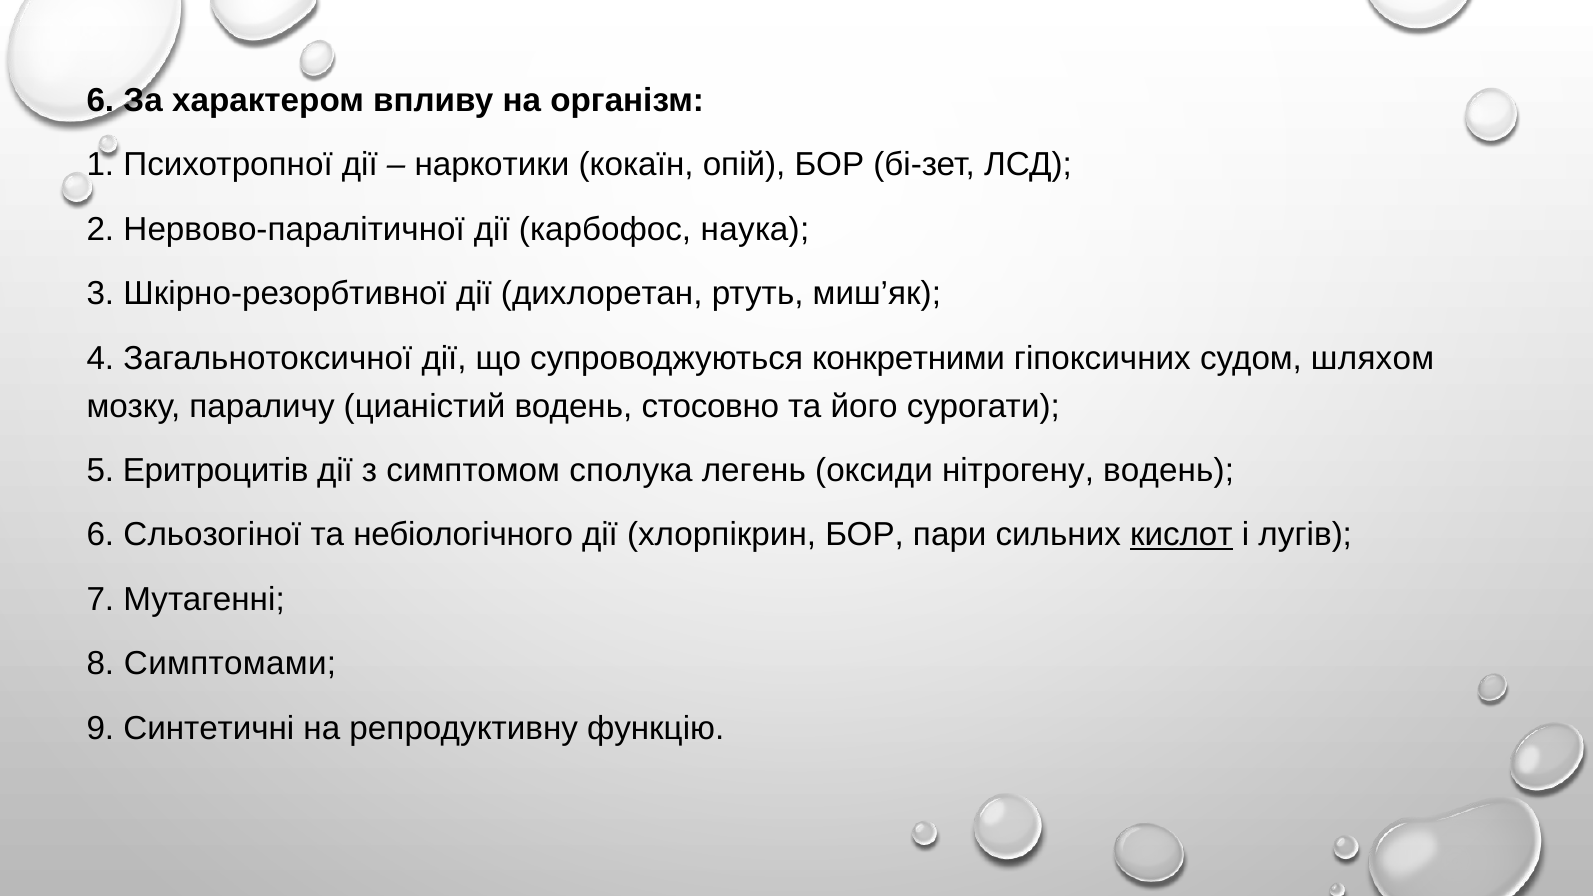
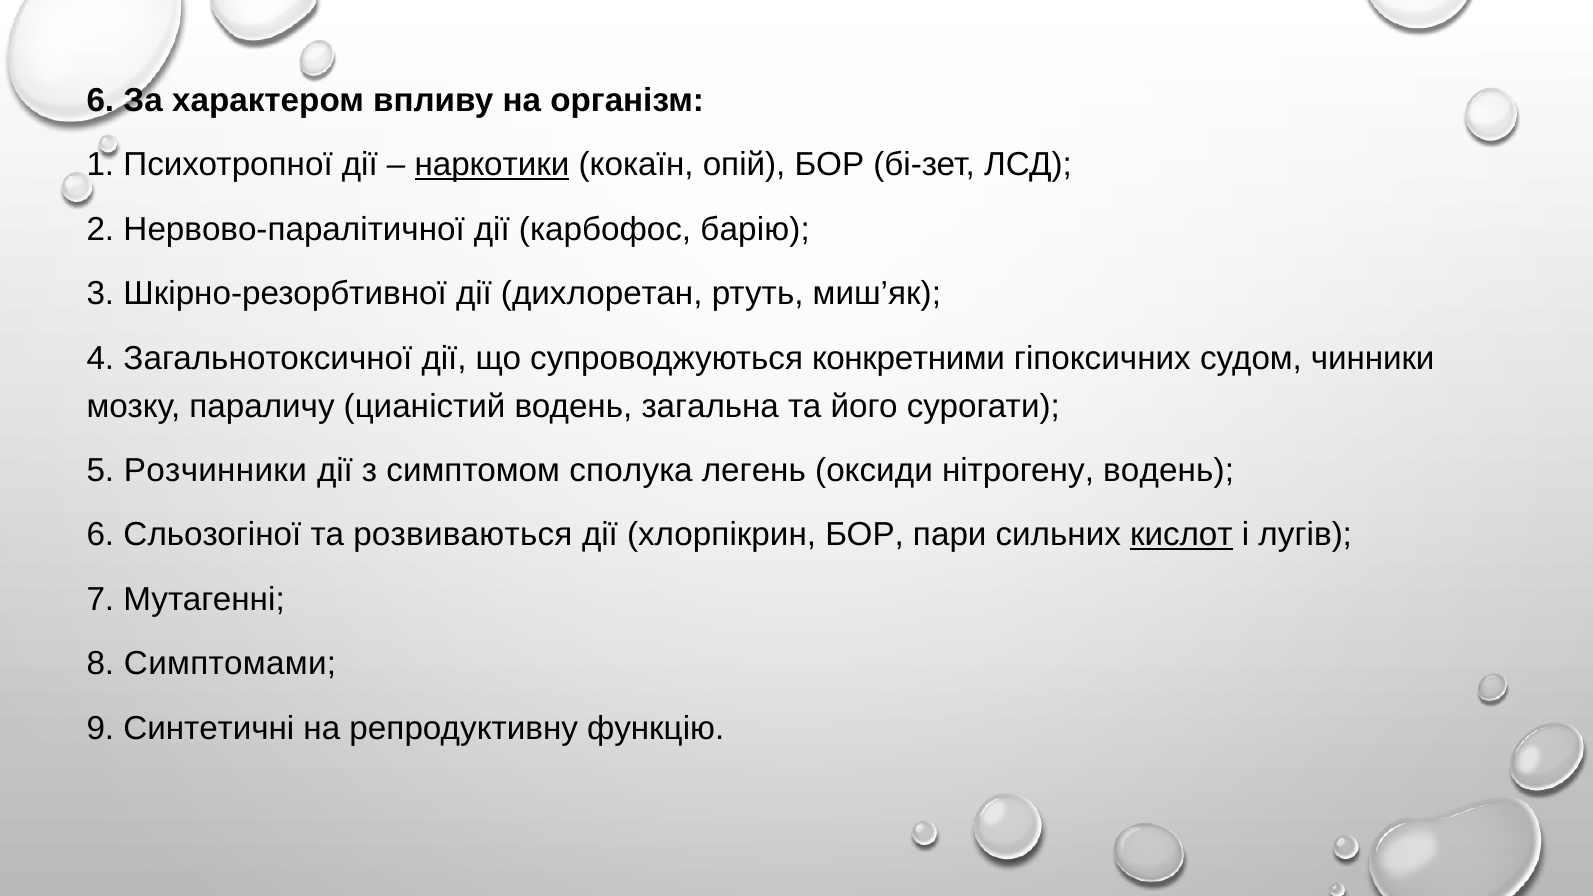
наркотики underline: none -> present (492, 165)
наука: наука -> барію (755, 229)
шляхом: шляхом -> чинники (1373, 358)
стосовно: стосовно -> загальна (710, 406)
Еритроцитів: Еритроцитів -> Розчинники (215, 471)
небіологічного: небіологічного -> розвиваються (463, 535)
